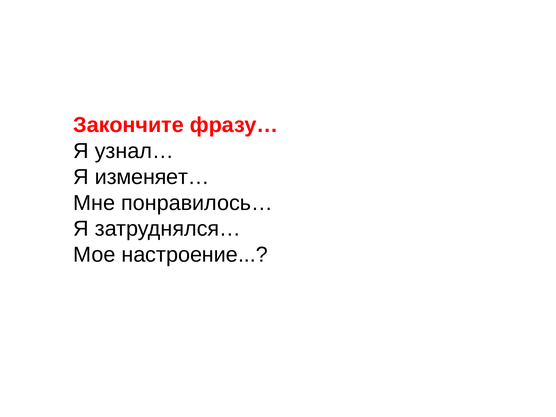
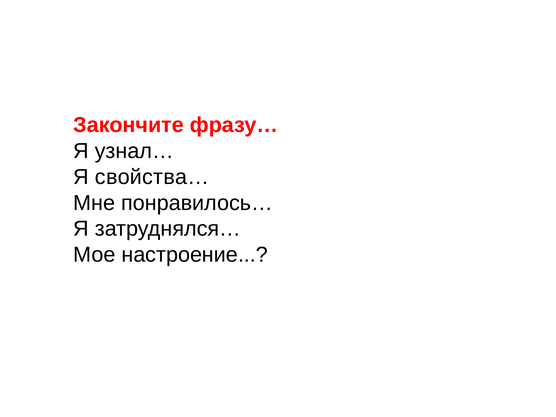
изменяет…: изменяет… -> свойства… (152, 177)
